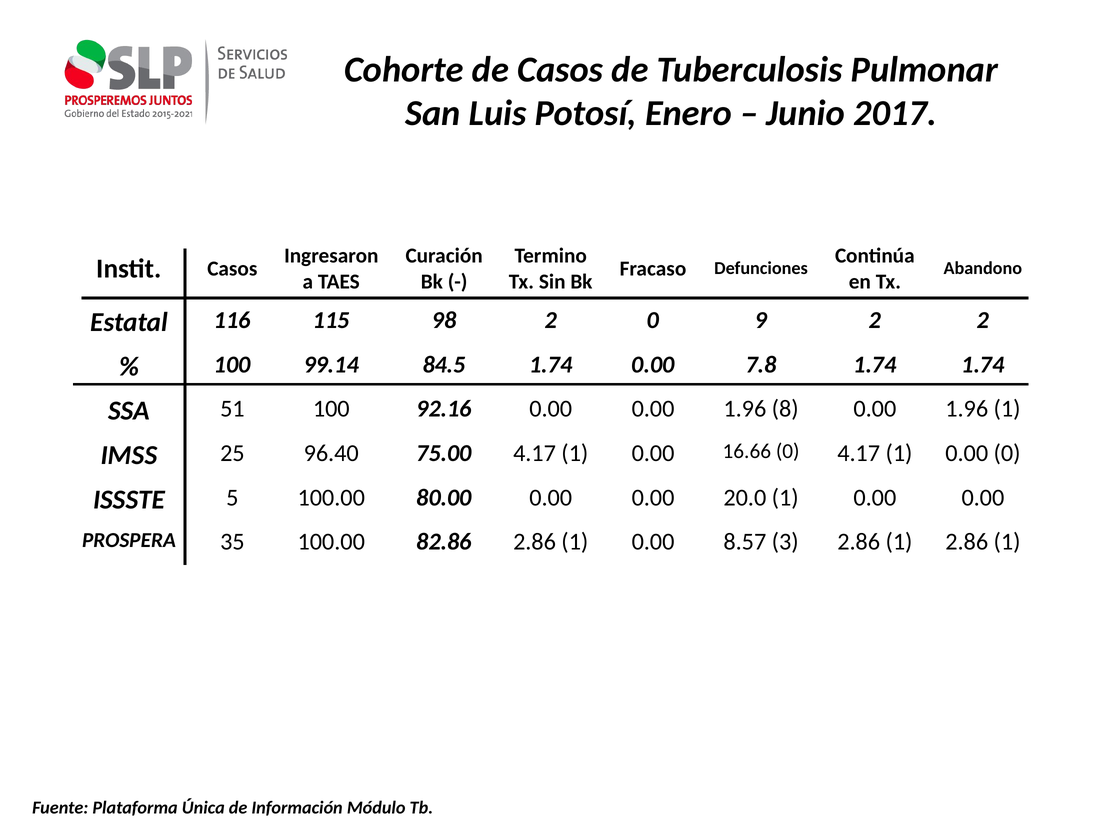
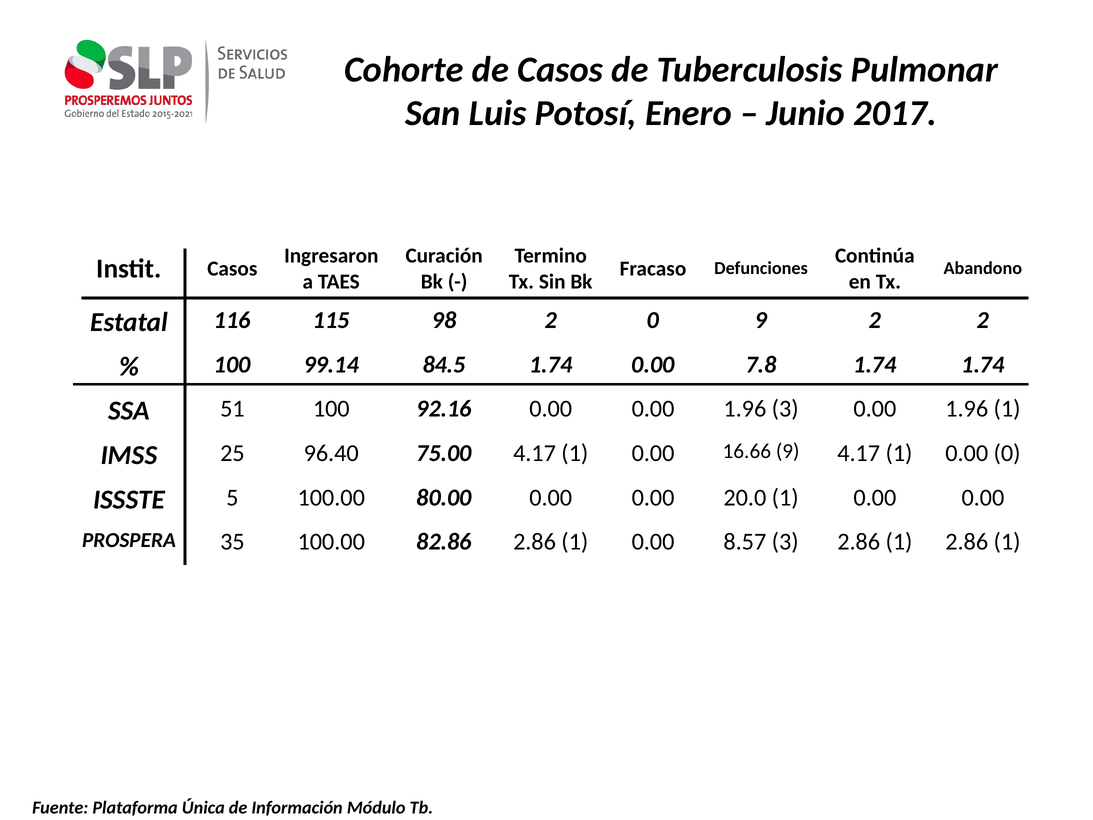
1.96 8: 8 -> 3 (785, 409)
16.66 0: 0 -> 9 (788, 451)
